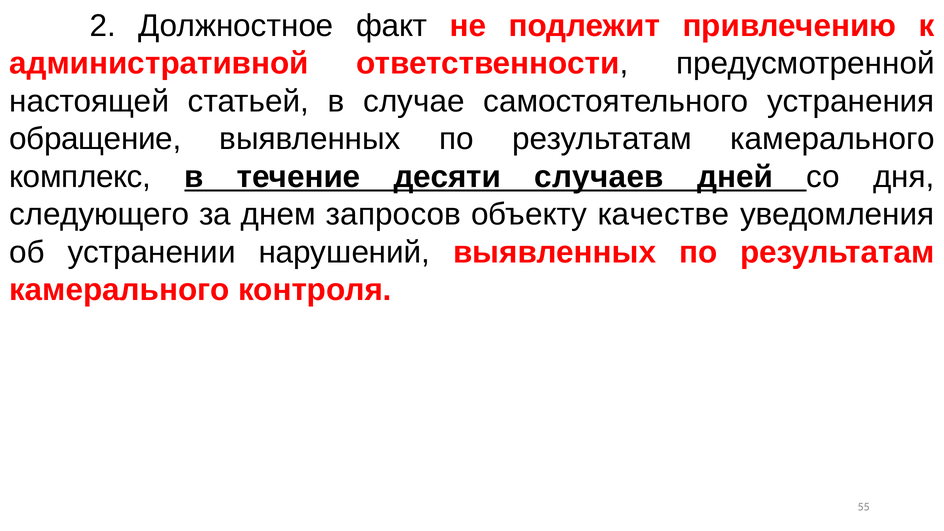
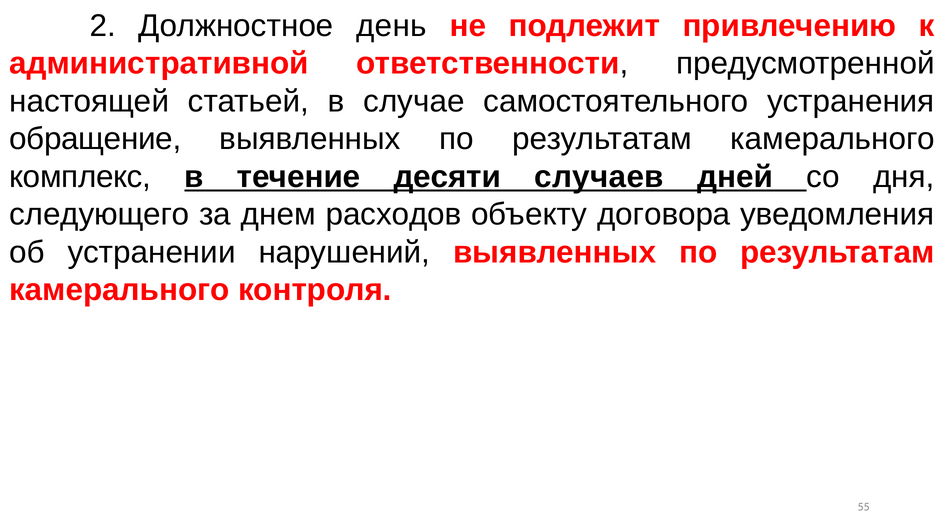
факт: факт -> день (391, 26)
запросов: запросов -> расходов (394, 214)
качестве: качестве -> договора (664, 214)
